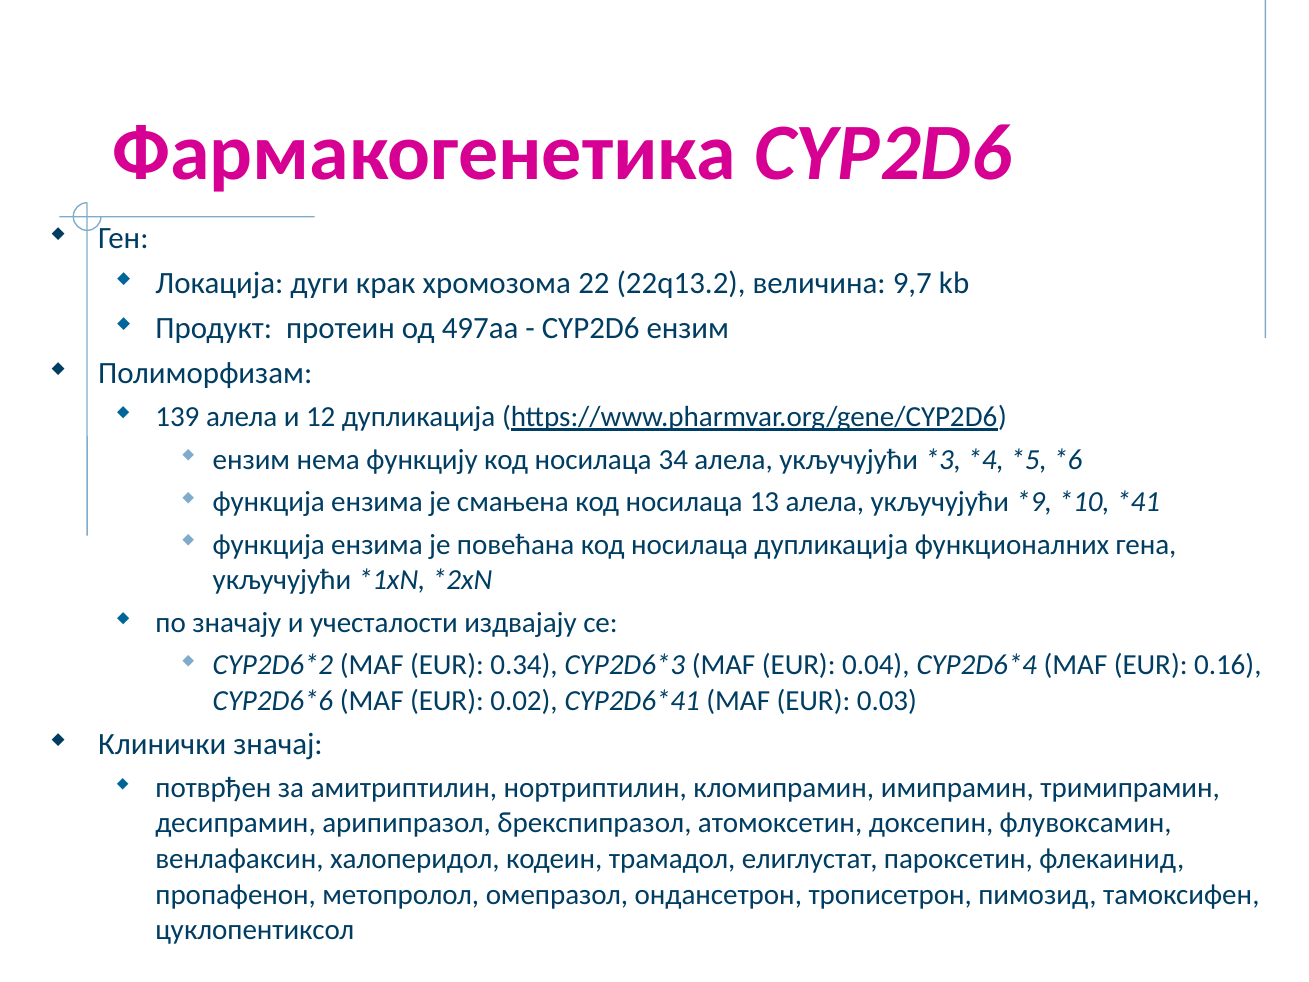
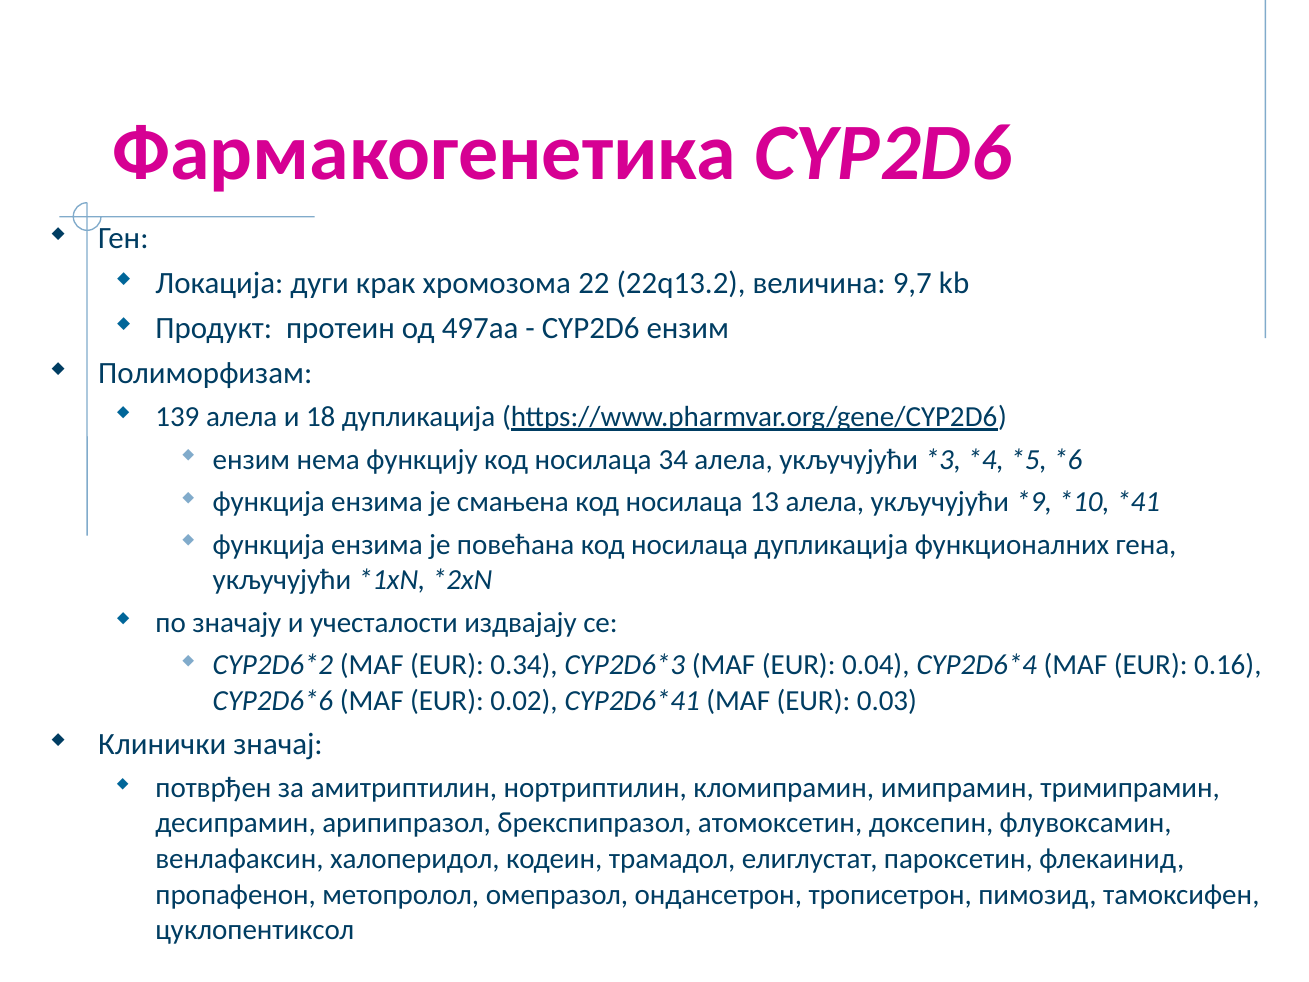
12: 12 -> 18 (321, 417)
